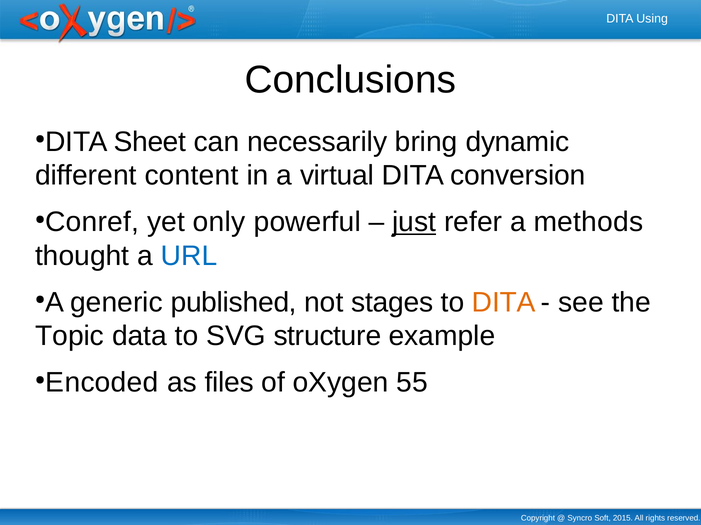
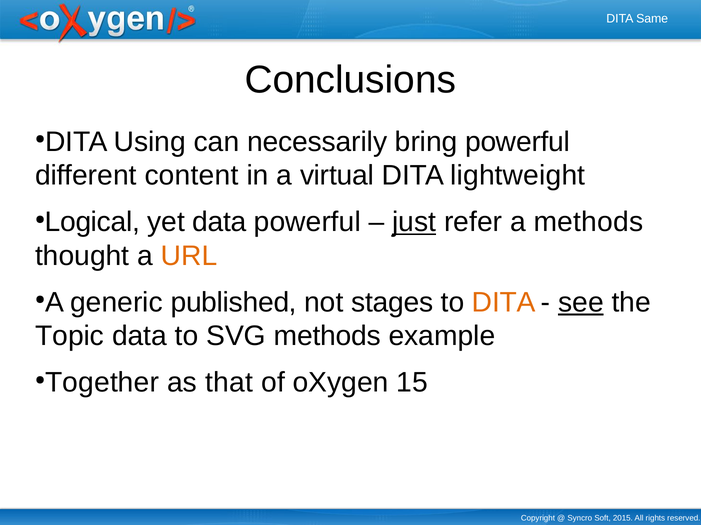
Using: Using -> Same (652, 19)
Sheet: Sheet -> Using (150, 142)
bring dynamic: dynamic -> powerful (518, 142)
conversion: conversion -> lightweight (518, 176)
Conref: Conref -> Logical (92, 222)
yet only: only -> data (220, 222)
URL colour: blue -> orange (189, 256)
see underline: none -> present (581, 303)
SVG structure: structure -> methods (327, 337)
Encoded: Encoded -> Together (102, 383)
files: files -> that (229, 383)
55: 55 -> 15 (412, 383)
